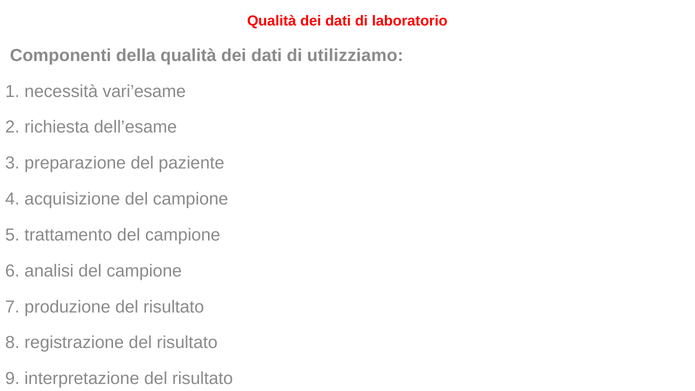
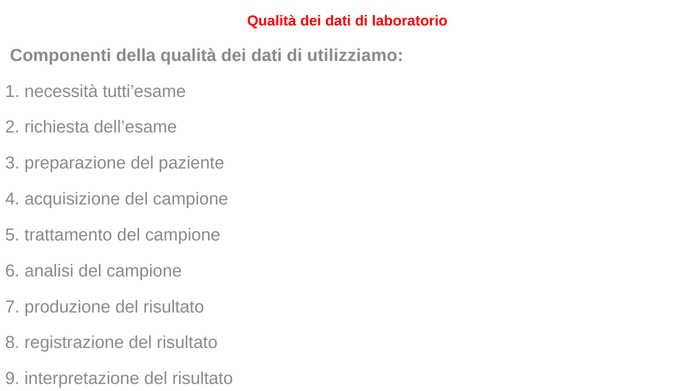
vari’esame: vari’esame -> tutti’esame (144, 91)
